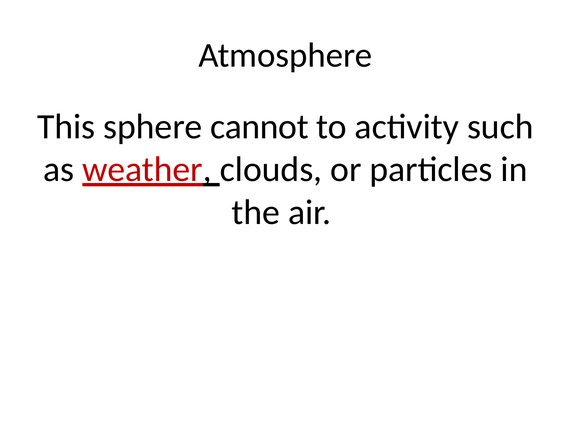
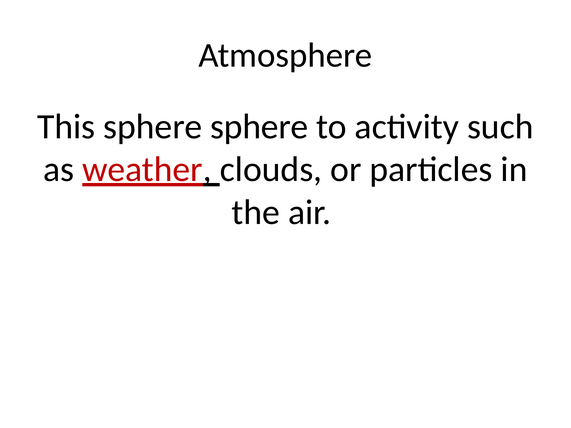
sphere cannot: cannot -> sphere (259, 127)
